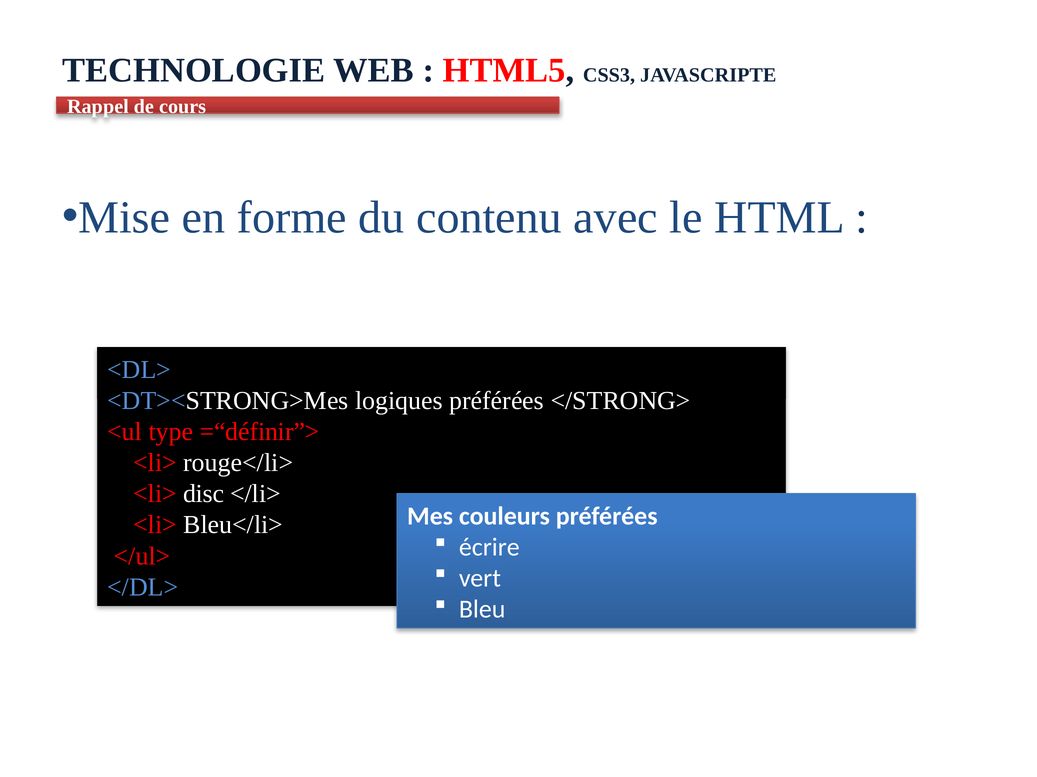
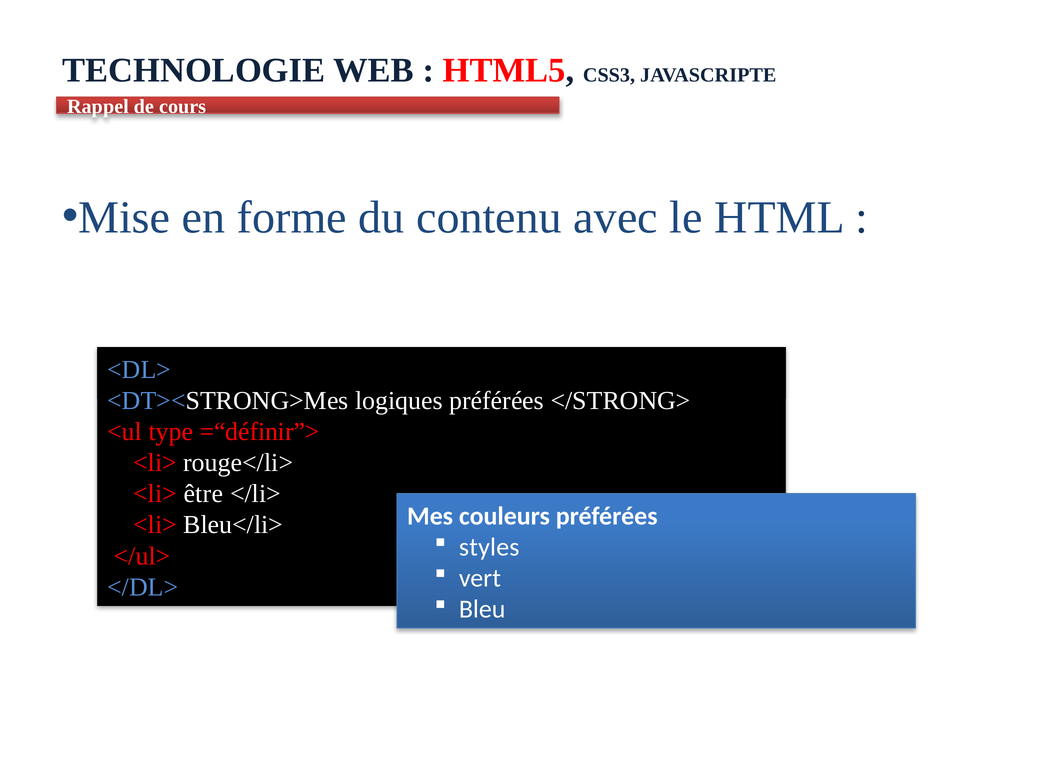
disc: disc -> être (203, 494)
écrire: écrire -> styles (489, 548)
